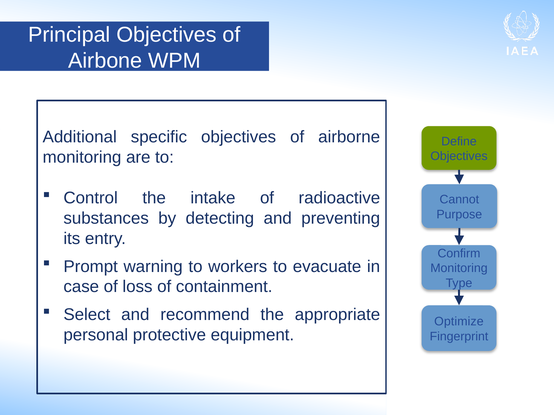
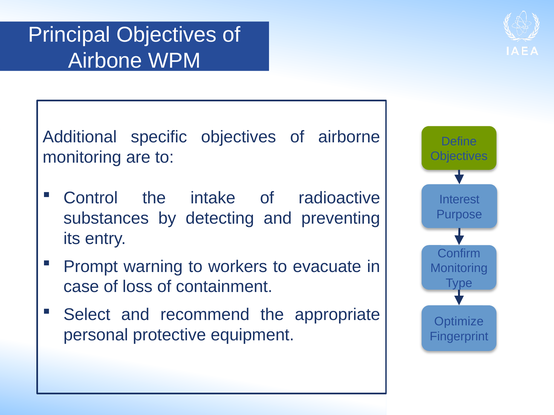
Cannot: Cannot -> Interest (459, 200)
